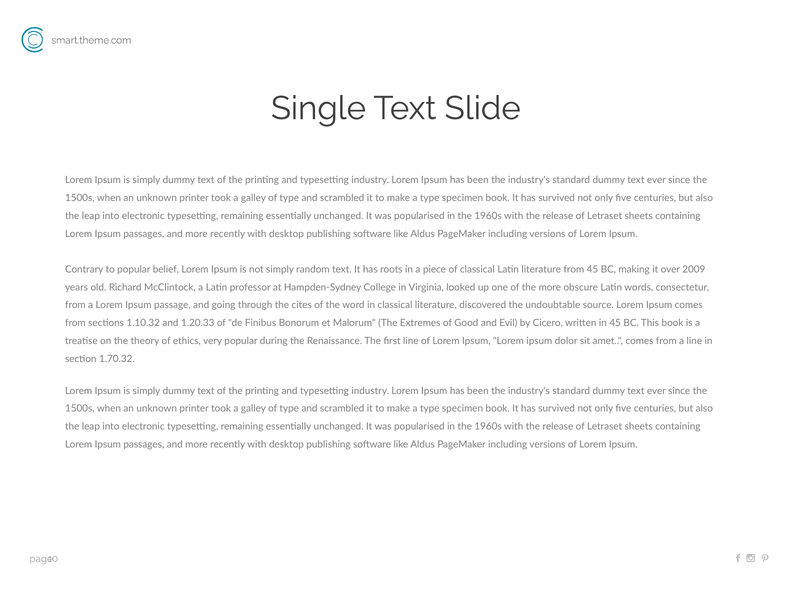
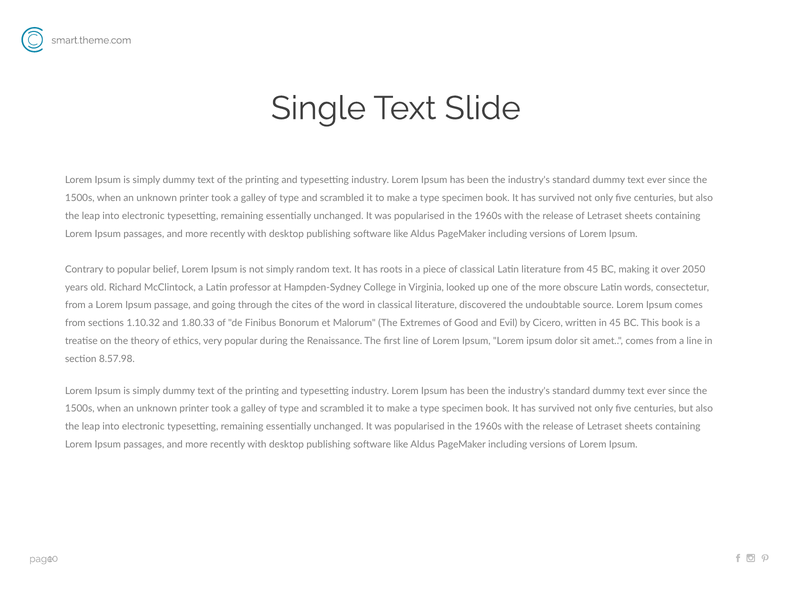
2009: 2009 -> 2050 (694, 269)
1.20.33: 1.20.33 -> 1.80.33 (198, 323)
1.70.32: 1.70.32 -> 8.57.98 (117, 359)
